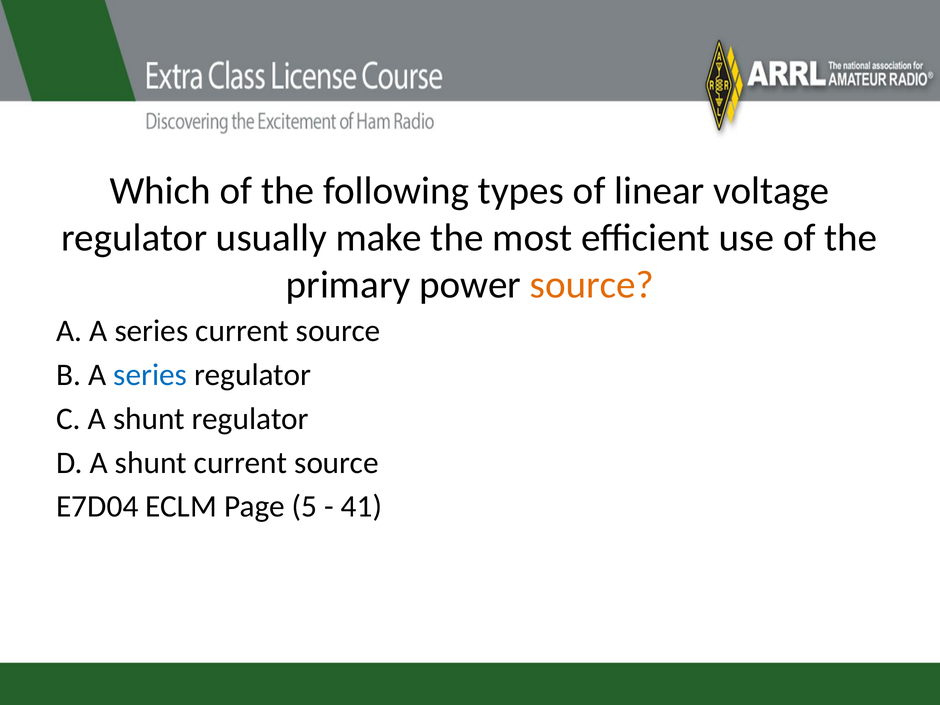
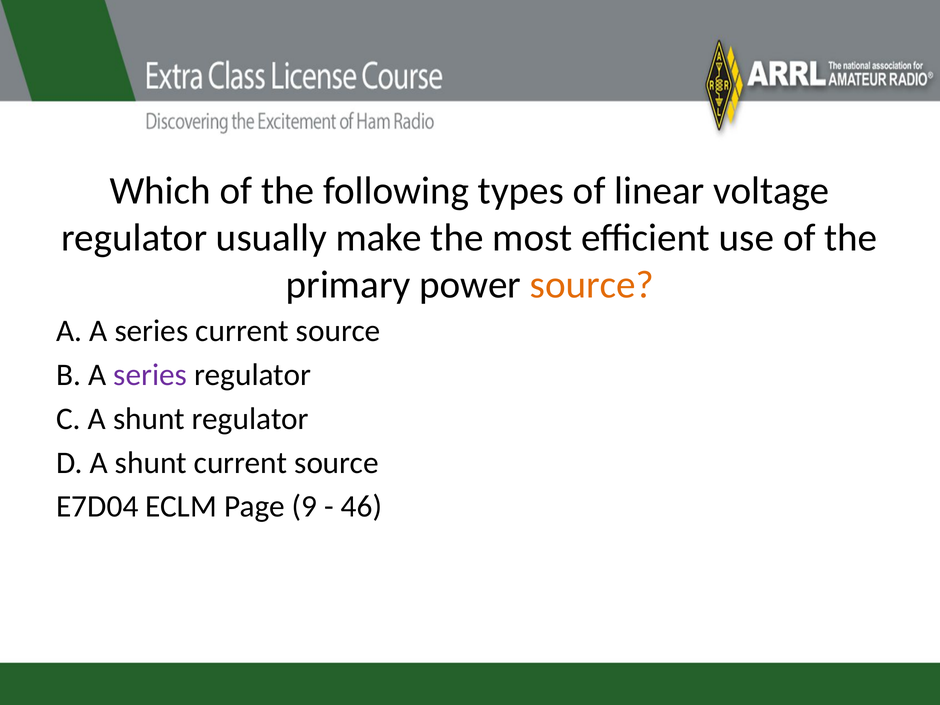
series colour: blue -> purple (150, 375)
5: 5 -> 9 (304, 507)
41: 41 -> 46 (361, 507)
